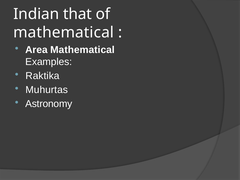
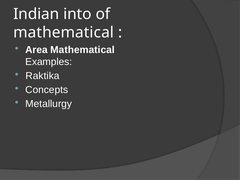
that: that -> into (77, 14)
Muhurtas: Muhurtas -> Concepts (47, 90)
Astronomy: Astronomy -> Metallurgy (49, 104)
